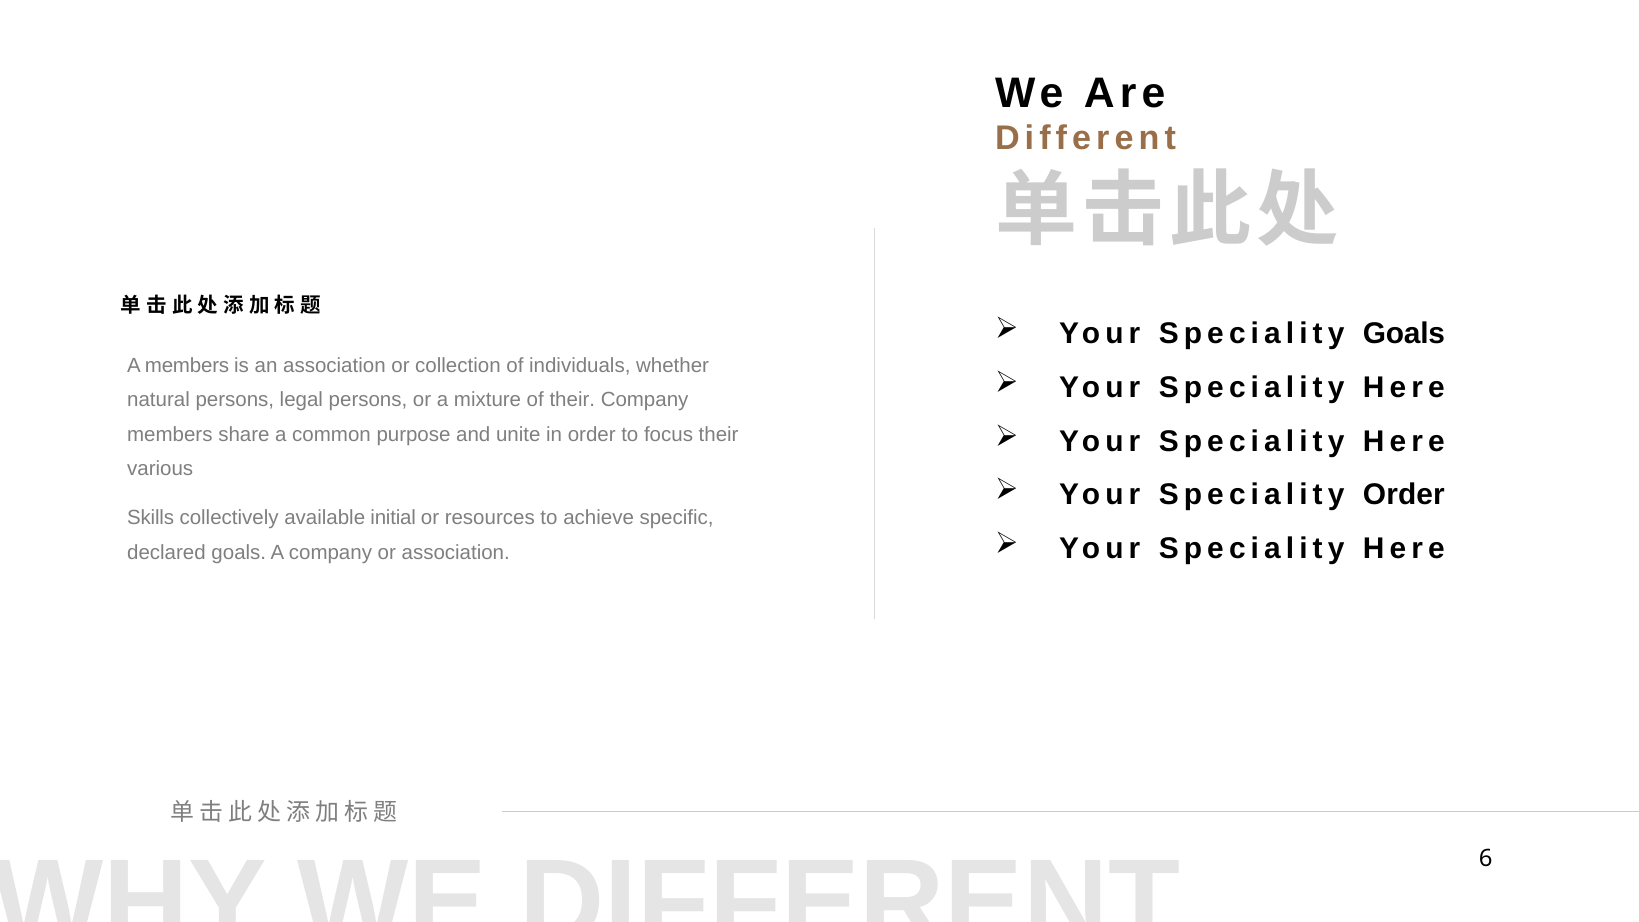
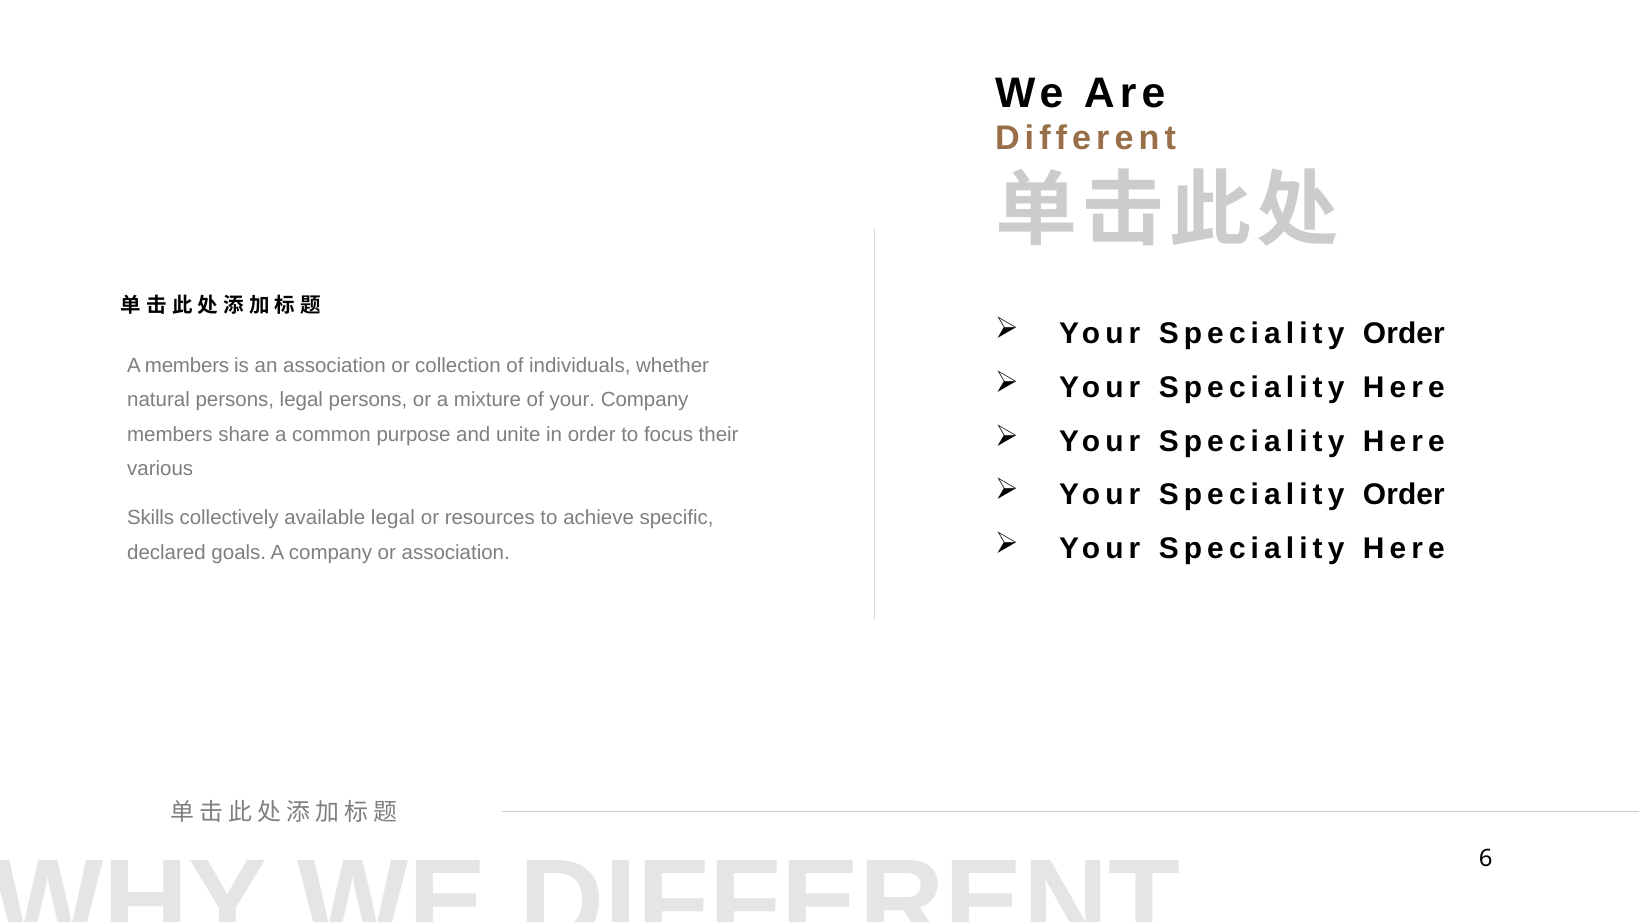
Goals: Goals -> Order (1404, 334)
of their: their -> your (572, 400)
available initial: initial -> legal (393, 518)
